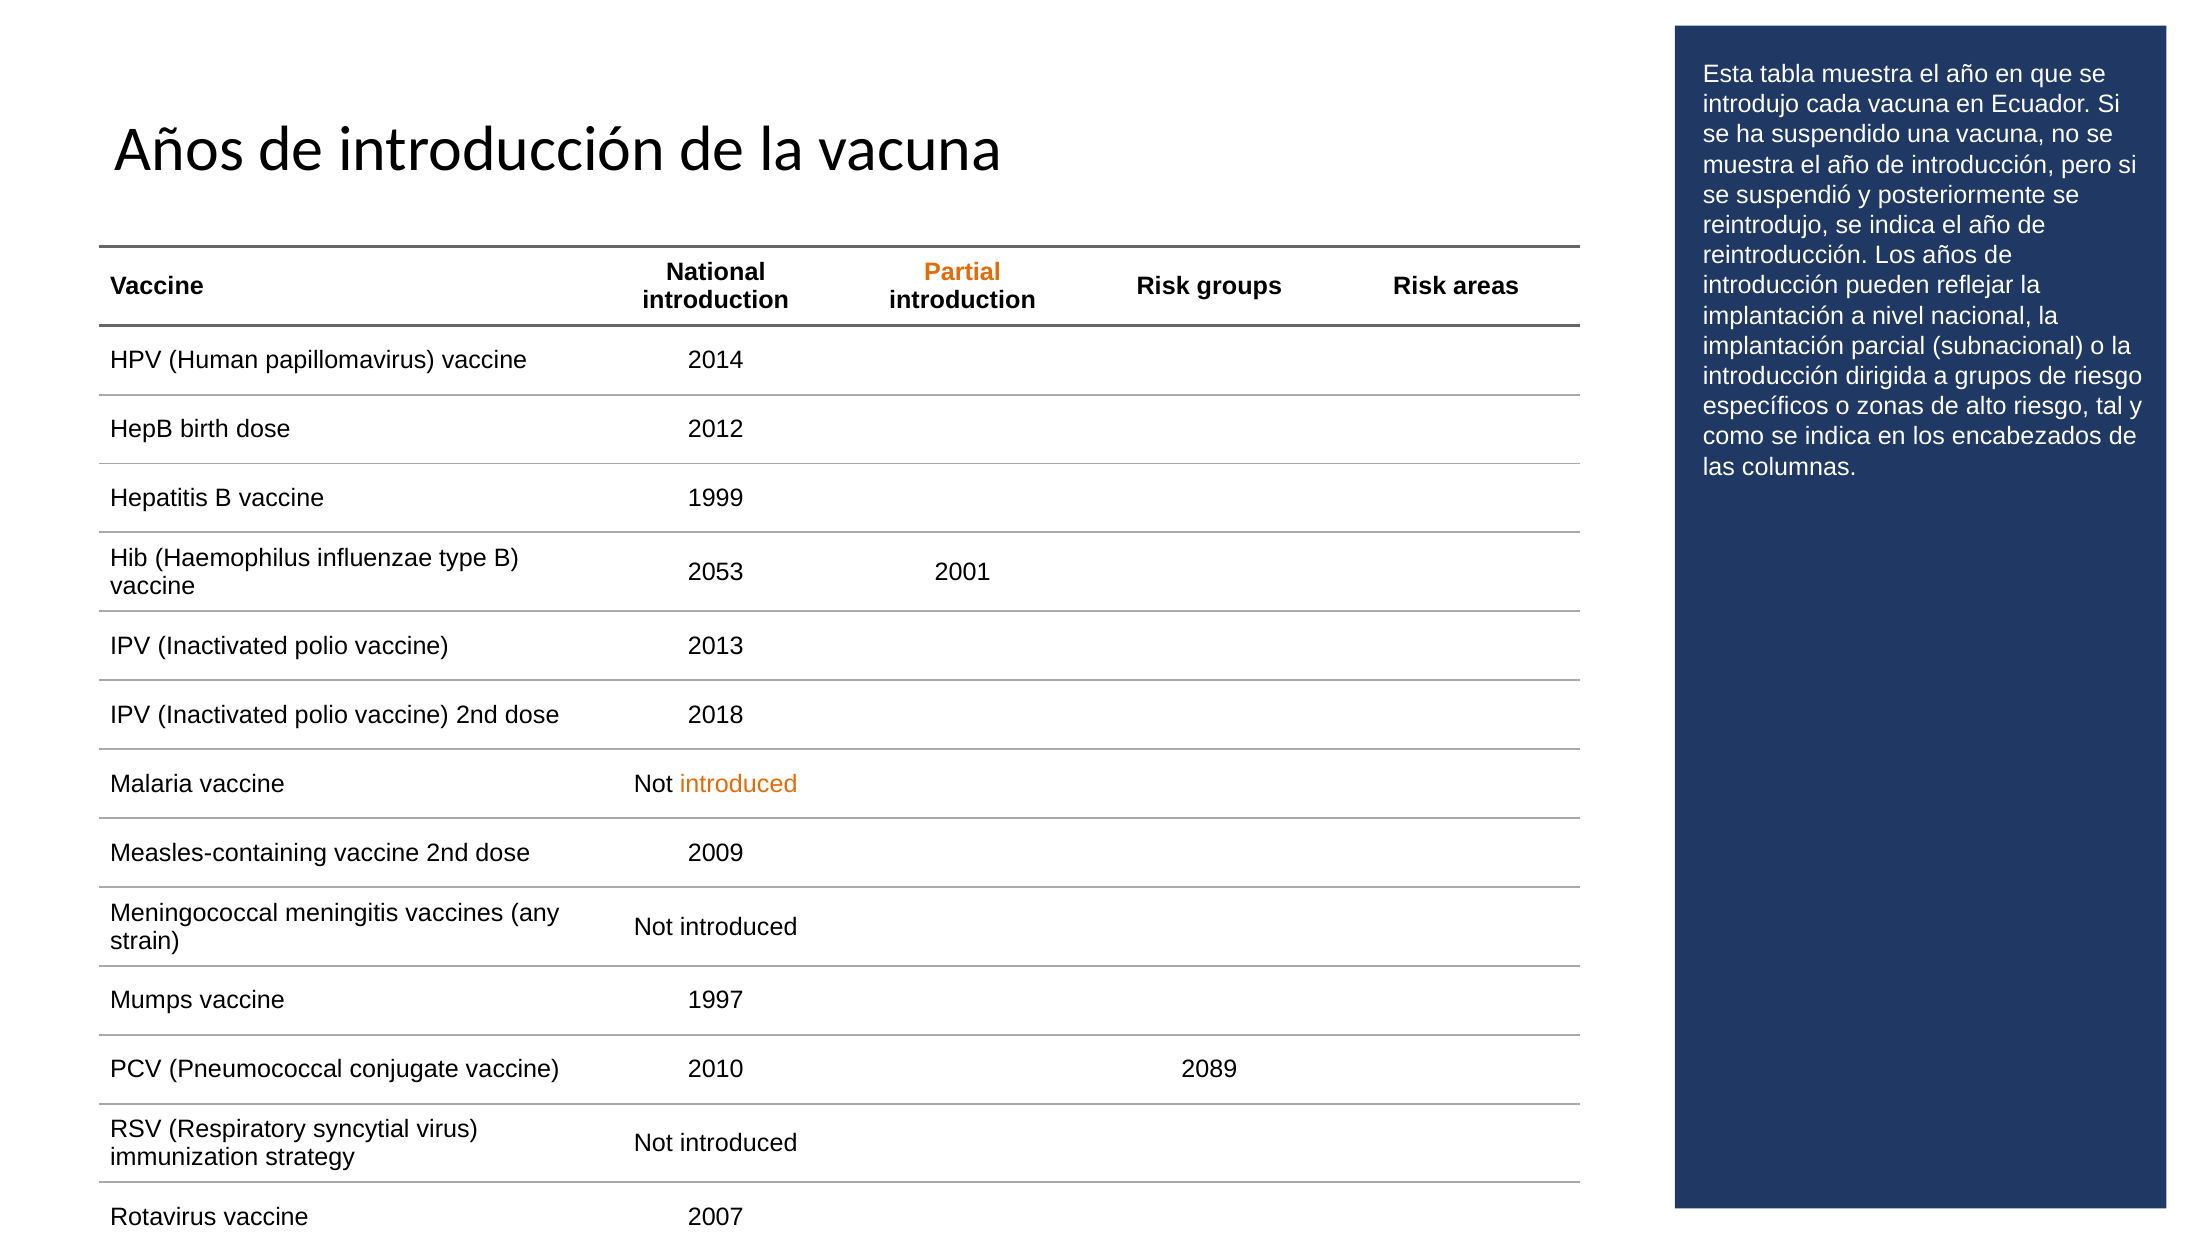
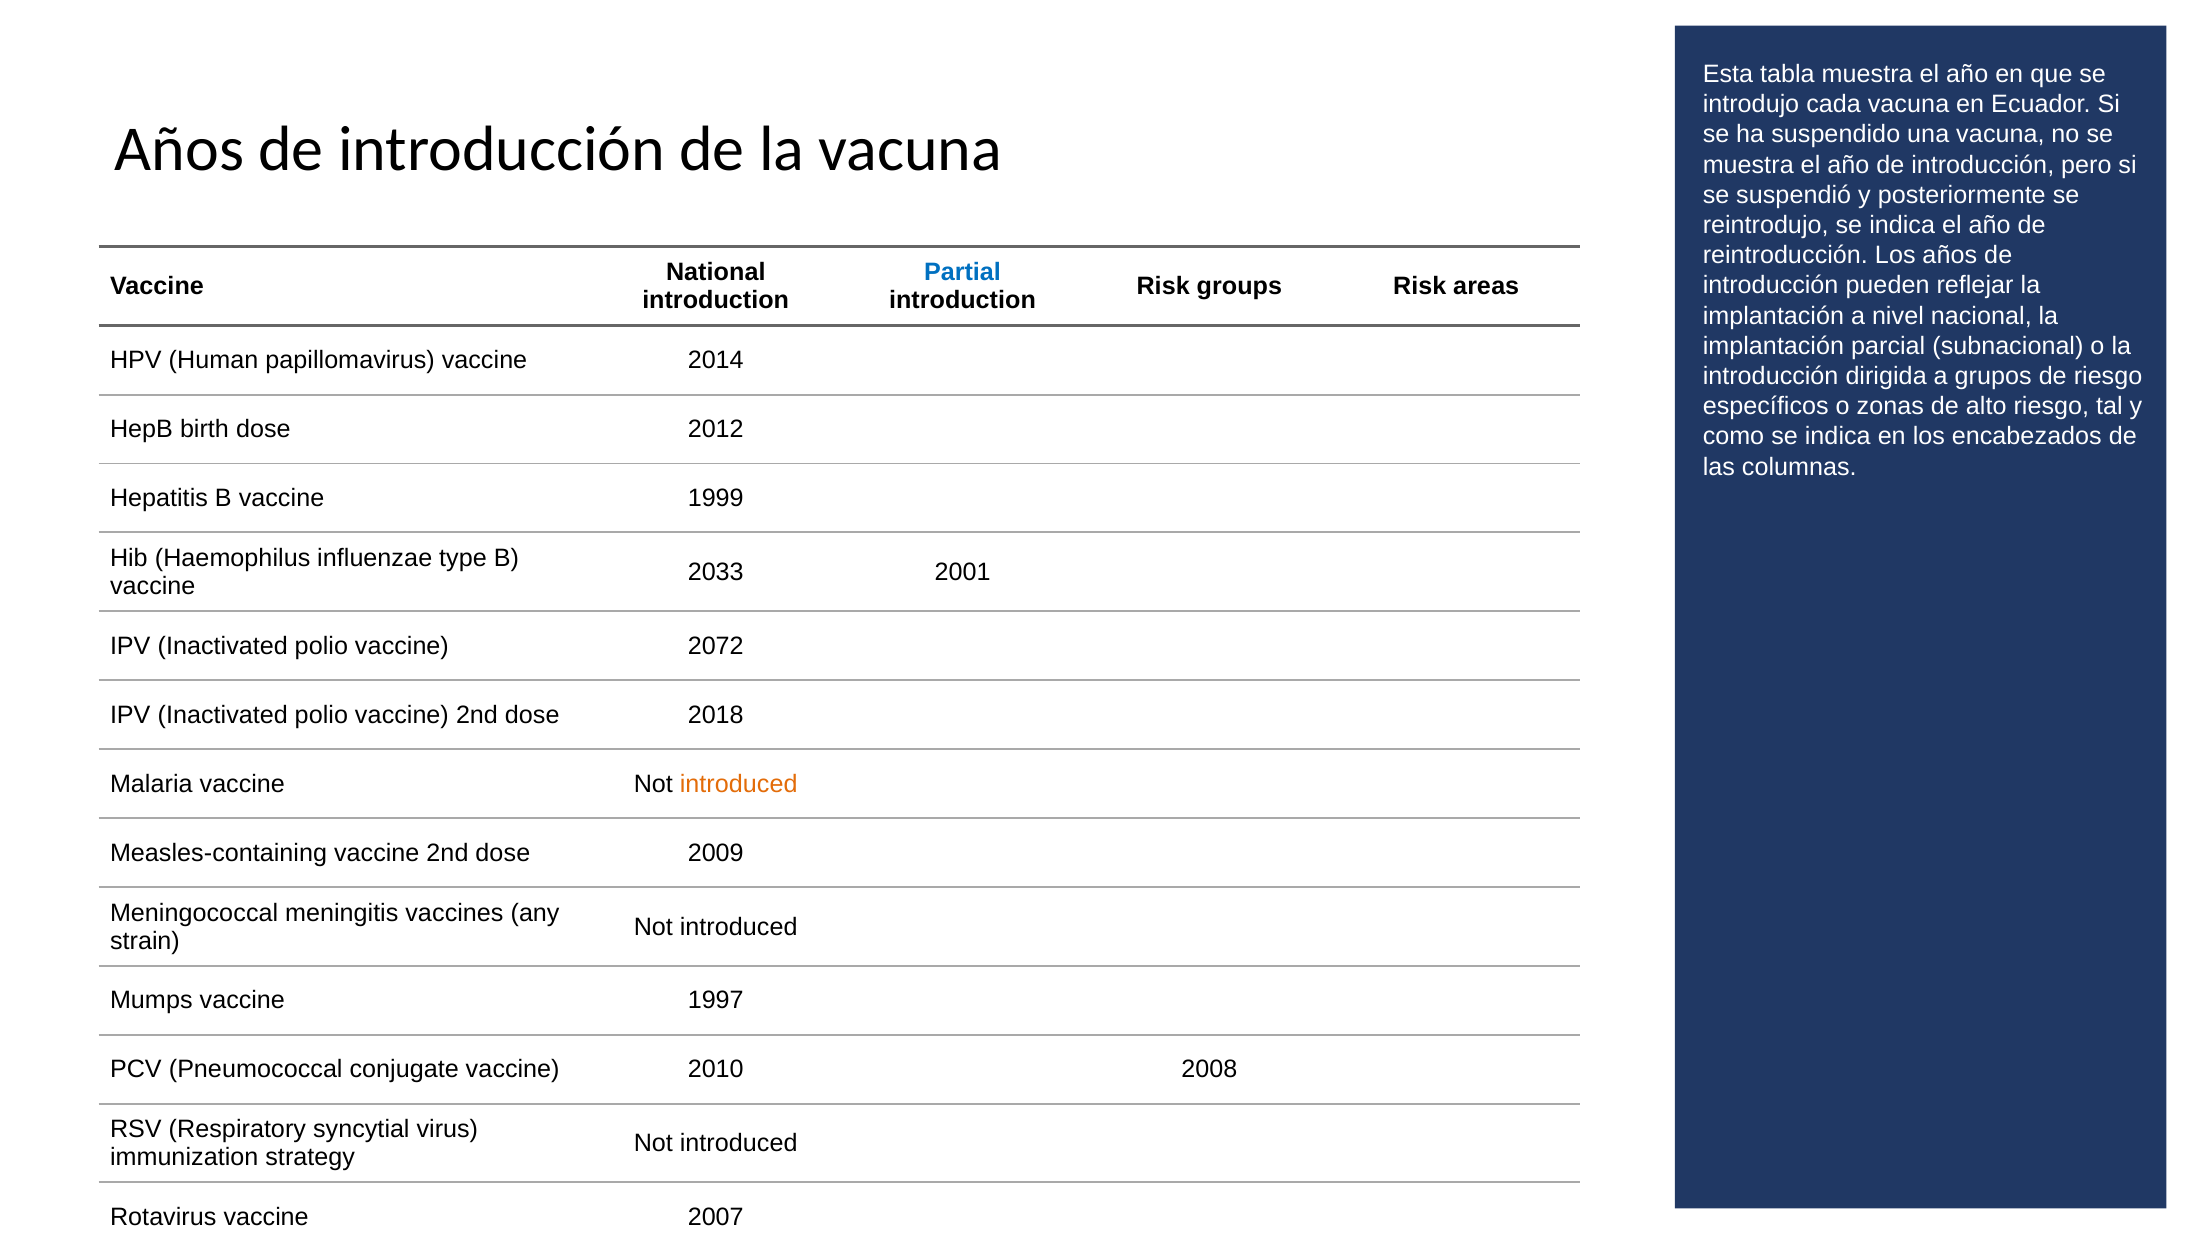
Partial colour: orange -> blue (962, 273)
2053: 2053 -> 2033 (716, 572)
2013: 2013 -> 2072 (716, 646)
2089: 2089 -> 2008 (1209, 1070)
